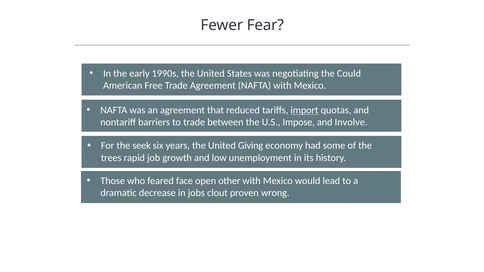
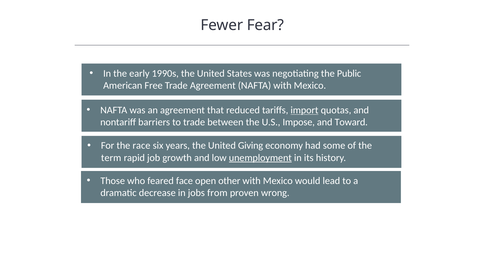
Could: Could -> Public (349, 73)
Involve: Involve -> Toward (351, 122)
seek: seek -> race (141, 146)
trees: trees -> term (111, 158)
unemployment underline: none -> present (260, 158)
clout: clout -> from (217, 193)
